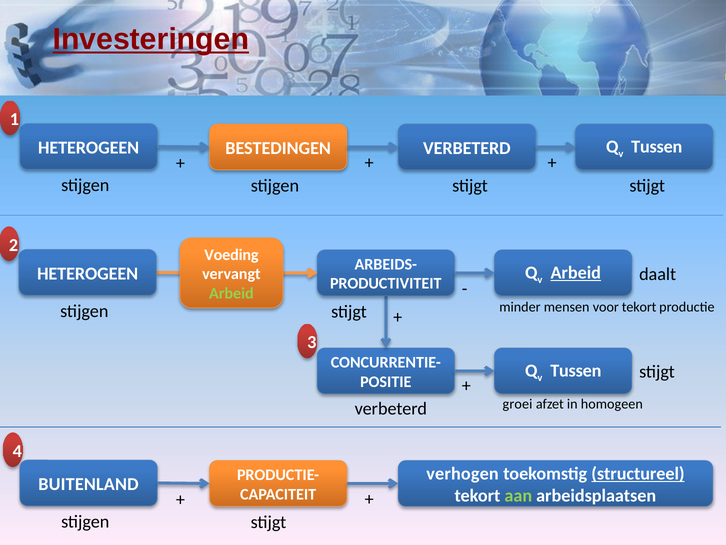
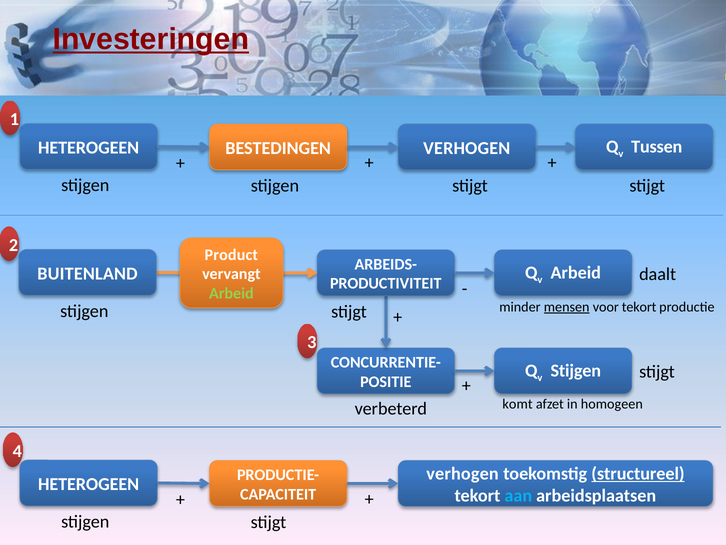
BESTEDINGEN VERBETERD: VERBETERD -> VERHOGEN (467, 148)
Voeding: Voeding -> Product (231, 254)
Arbeid underline: present -> none (576, 272)
HETEROGEEN: HETEROGEEN -> BUITENLAND (87, 273)
mensen underline: none -> present (567, 307)
Tussen: Tussen -> Stijgen (576, 370)
groei: groei -> komt (518, 404)
BUITENLAND: BUITENLAND -> HETEROGEEN (89, 484)
aan colour: light green -> light blue (518, 495)
